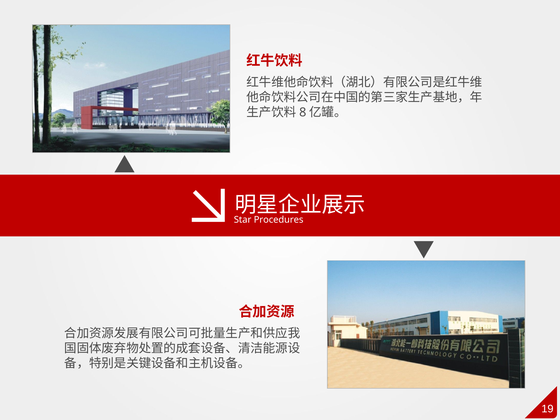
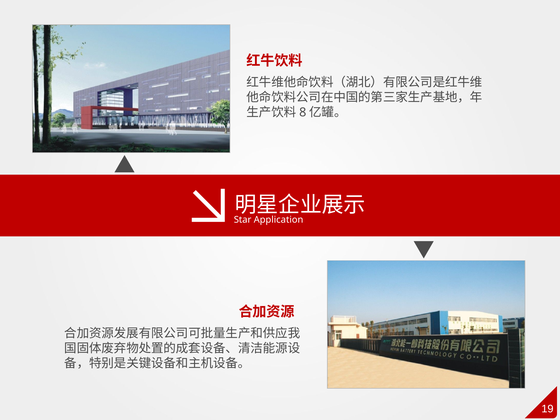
Procedures: Procedures -> Application (279, 220)
